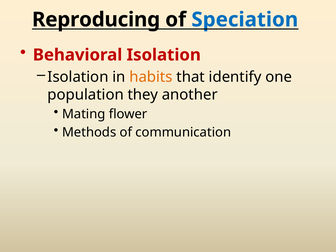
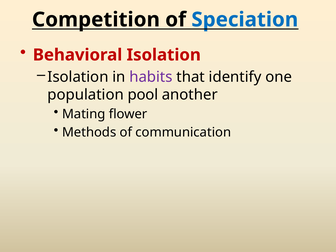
Reproducing: Reproducing -> Competition (96, 20)
habits colour: orange -> purple (151, 77)
they: they -> pool (143, 95)
